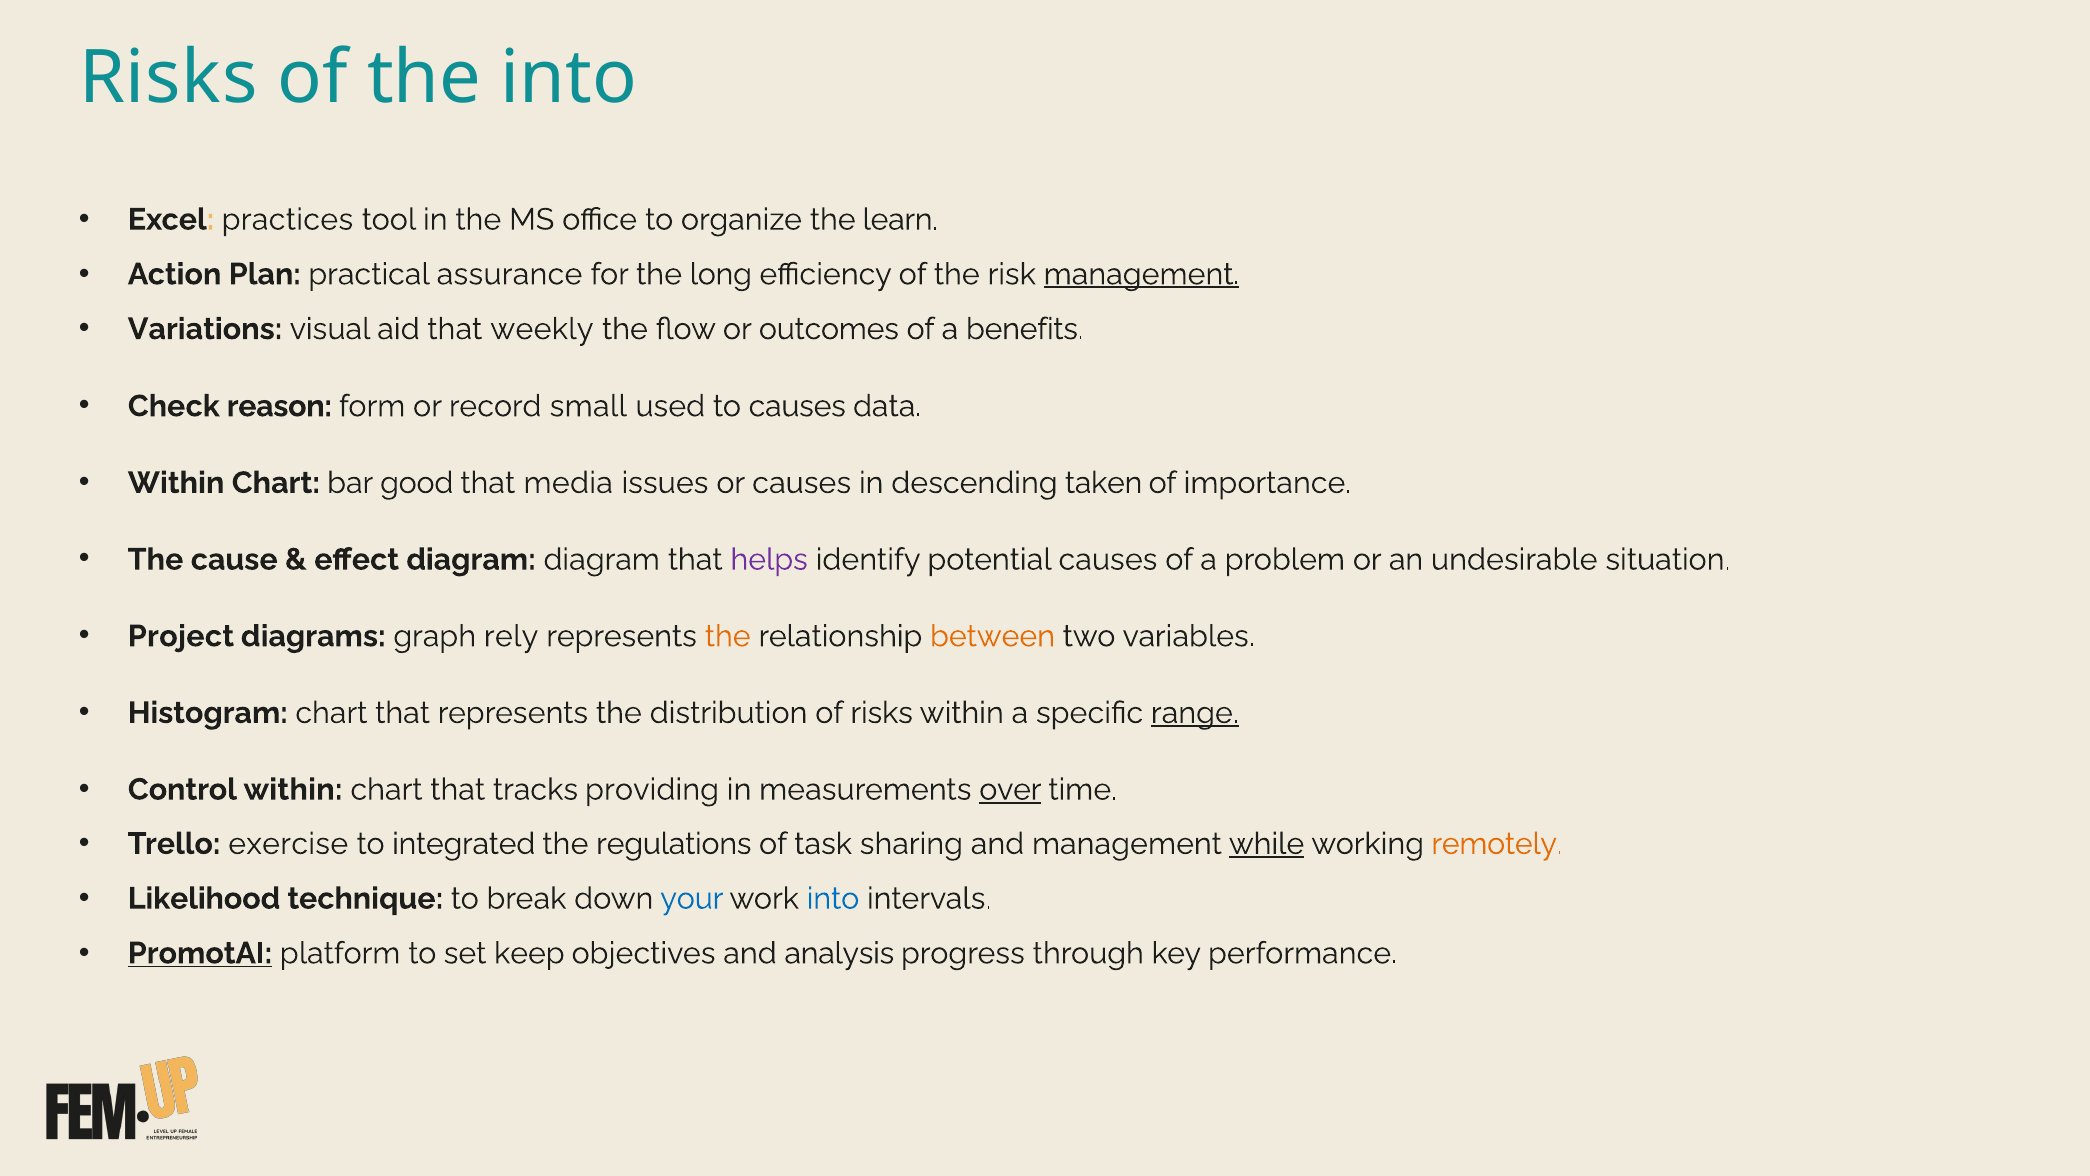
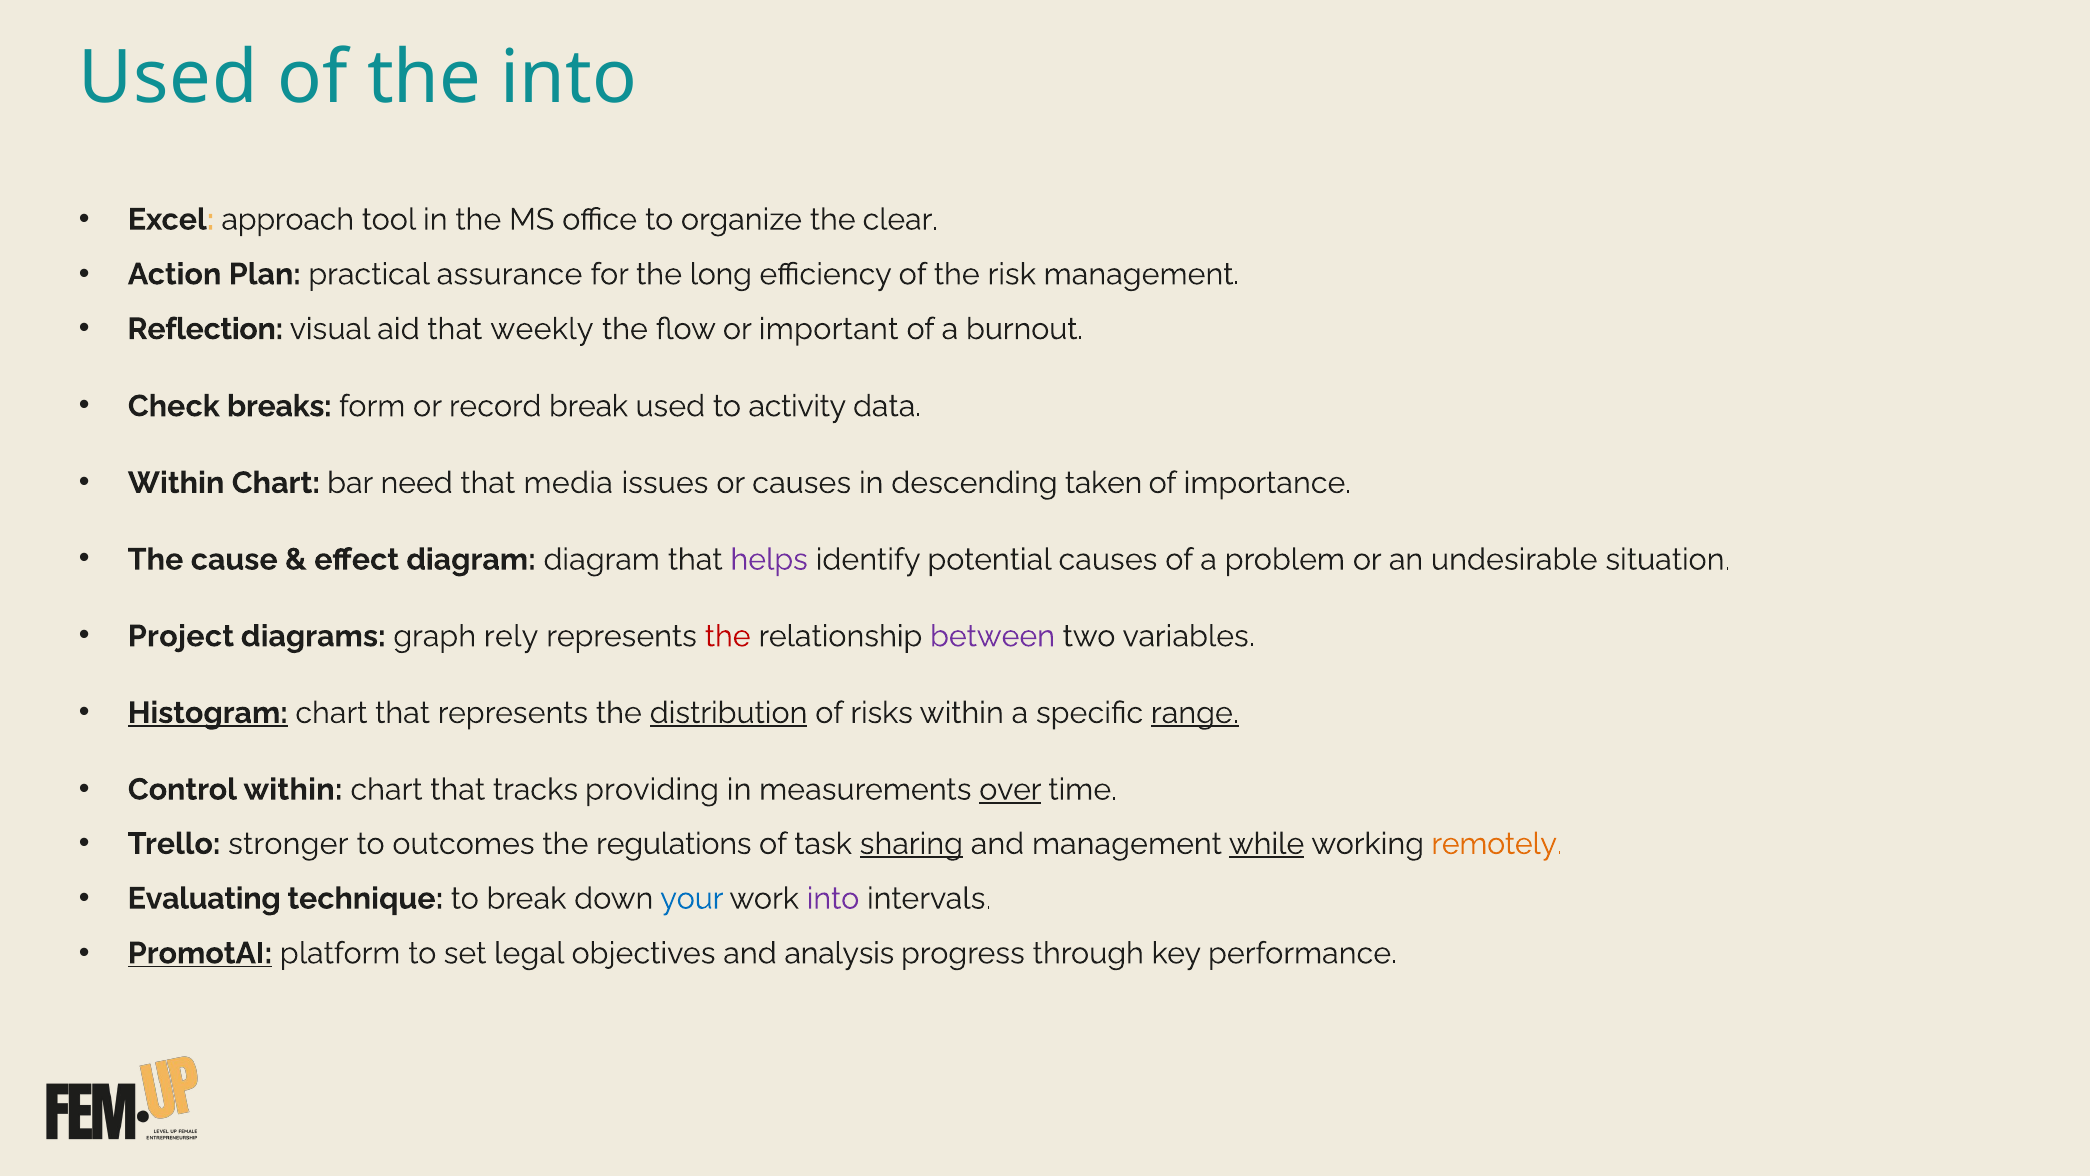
Risks: Risks -> Used (168, 78)
practices: practices -> approach (288, 219)
learn: learn -> clear (900, 219)
management underline: present -> none (1141, 274)
Variations: Variations -> Reflection (205, 329)
outcomes: outcomes -> important (829, 329)
benefits: benefits -> burnout (1025, 329)
reason: reason -> breaks (279, 406)
record small: small -> break (589, 406)
to causes: causes -> activity (797, 406)
good: good -> need (417, 483)
the colour: orange -> red (728, 636)
between colour: orange -> purple (993, 636)
Histogram underline: none -> present (208, 713)
distribution underline: none -> present (729, 713)
exercise: exercise -> stronger (288, 844)
integrated: integrated -> outcomes (464, 844)
sharing underline: none -> present (911, 844)
Likelihood: Likelihood -> Evaluating (204, 898)
into colour: blue -> purple (833, 898)
keep: keep -> legal (529, 953)
